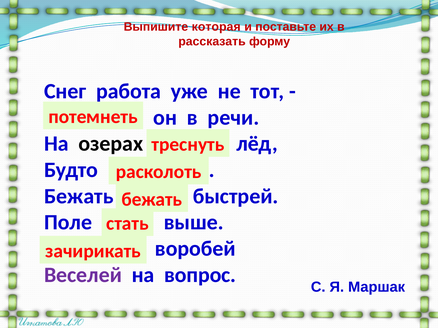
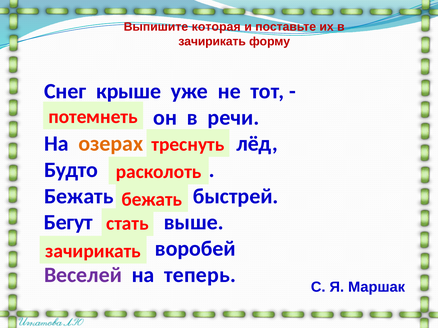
рассказать: рассказать -> зачирикать (212, 41)
работа: работа -> крыше (129, 91)
озерах colour: black -> orange (111, 144)
Поле: Поле -> Бегут (68, 223)
вопрос: вопрос -> теперь (200, 275)
